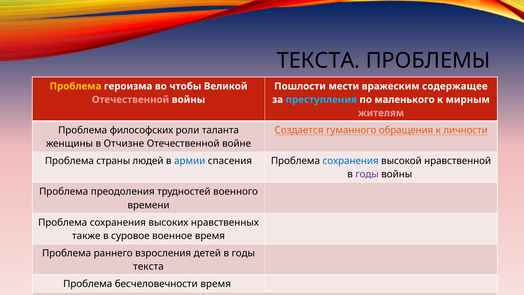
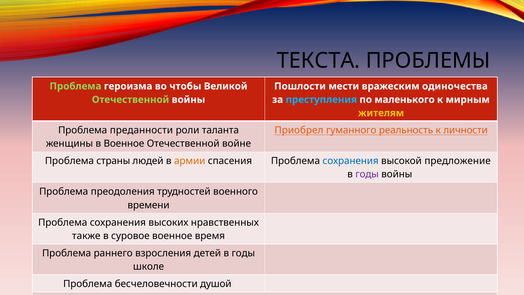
Проблема colour: yellow -> light green (75, 86)
содержащее: содержащее -> одиночества (455, 86)
Отечественной colour: pink -> light green (131, 100)
жителям colour: pink -> yellow (381, 113)
философских: философских -> преданности (141, 130)
Создается: Создается -> Приобрел (299, 130)
обращения: обращения -> реальность (406, 130)
Отчизне: Отчизне -> Военное (124, 144)
армии colour: blue -> orange (190, 161)
нравственной: нравственной -> предложение (458, 161)
текста: текста -> школе (149, 266)
бесчеловечности время: время -> душой (216, 284)
